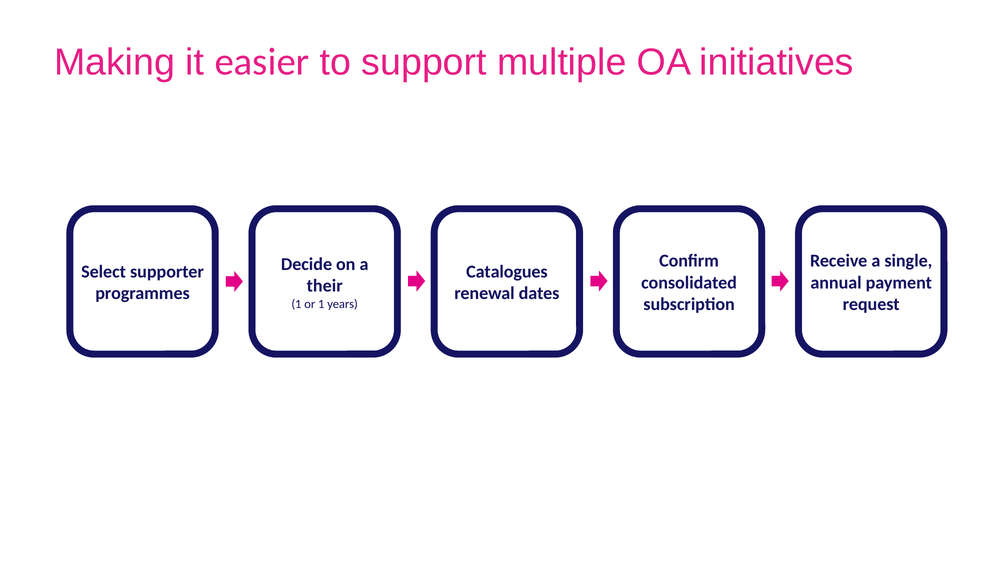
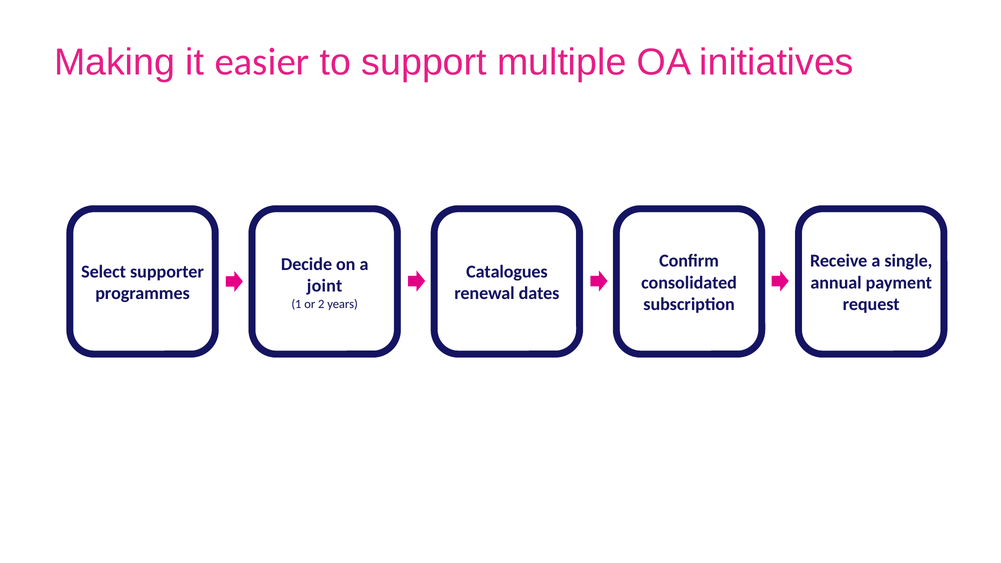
their: their -> joint (325, 286)
or 1: 1 -> 2 (321, 304)
